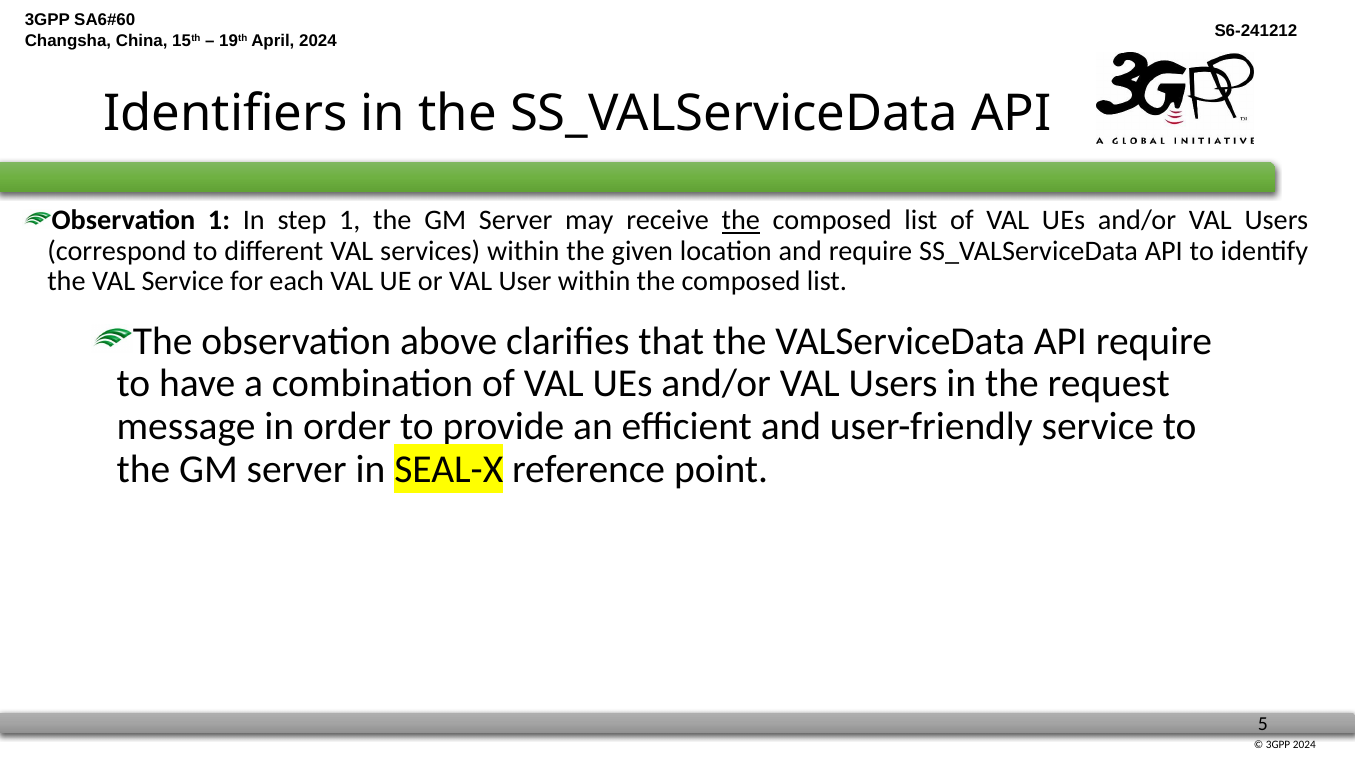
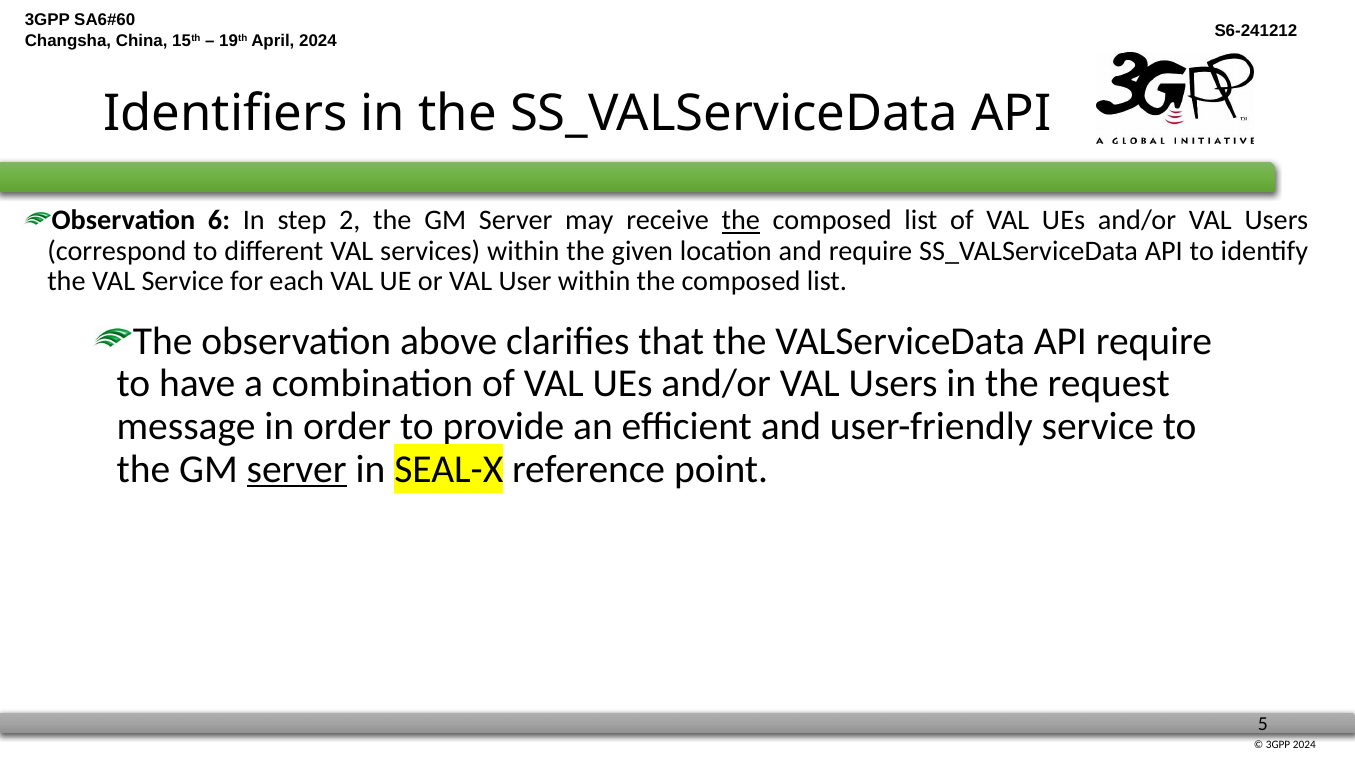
Observation 1: 1 -> 6 (219, 221)
step 1: 1 -> 2 (350, 221)
server underline: none -> present (297, 469)
